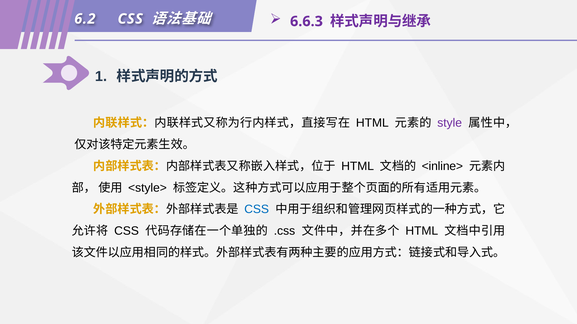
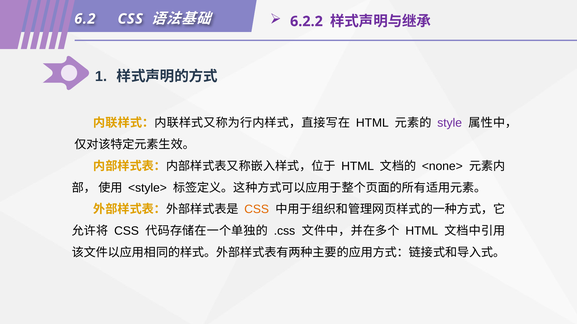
6.6.3: 6.6.3 -> 6.2.2 (306, 21)
<inline>: <inline> -> <none> (442, 166)
CSS colour: blue -> orange (257, 210)
